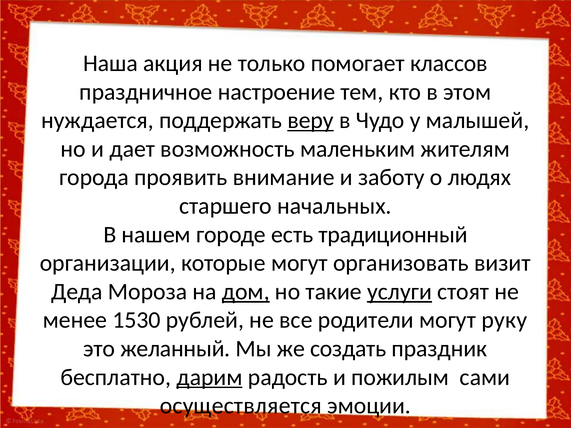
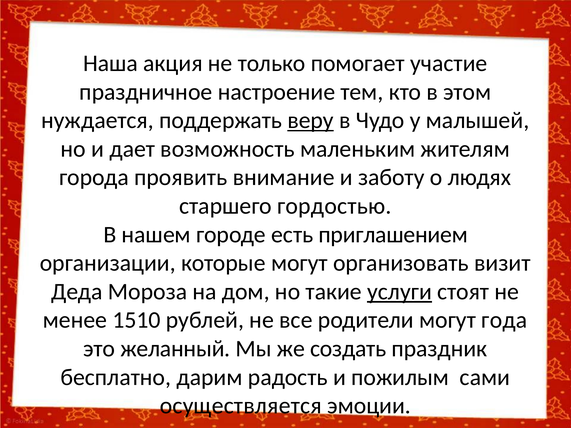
классов: классов -> участие (449, 63)
начальных: начальных -> гордостью (334, 206)
традиционный: традиционный -> приглашением (393, 235)
дом underline: present -> none (246, 292)
1530: 1530 -> 1510 (137, 320)
руку: руку -> года (504, 320)
дарим underline: present -> none (209, 377)
